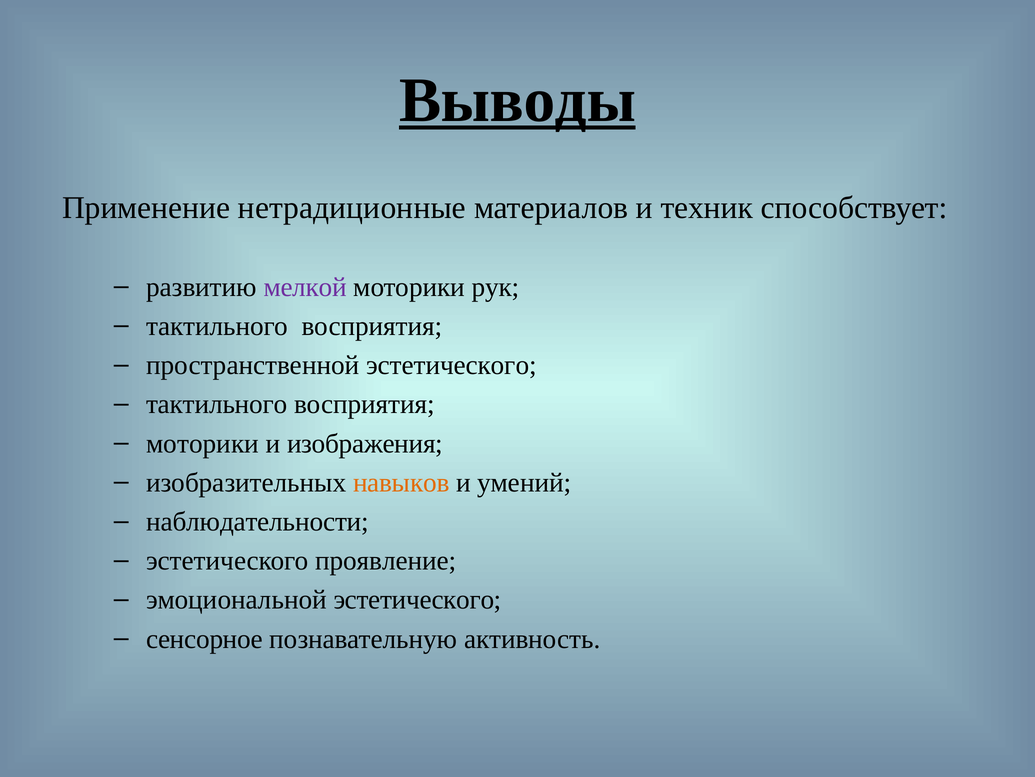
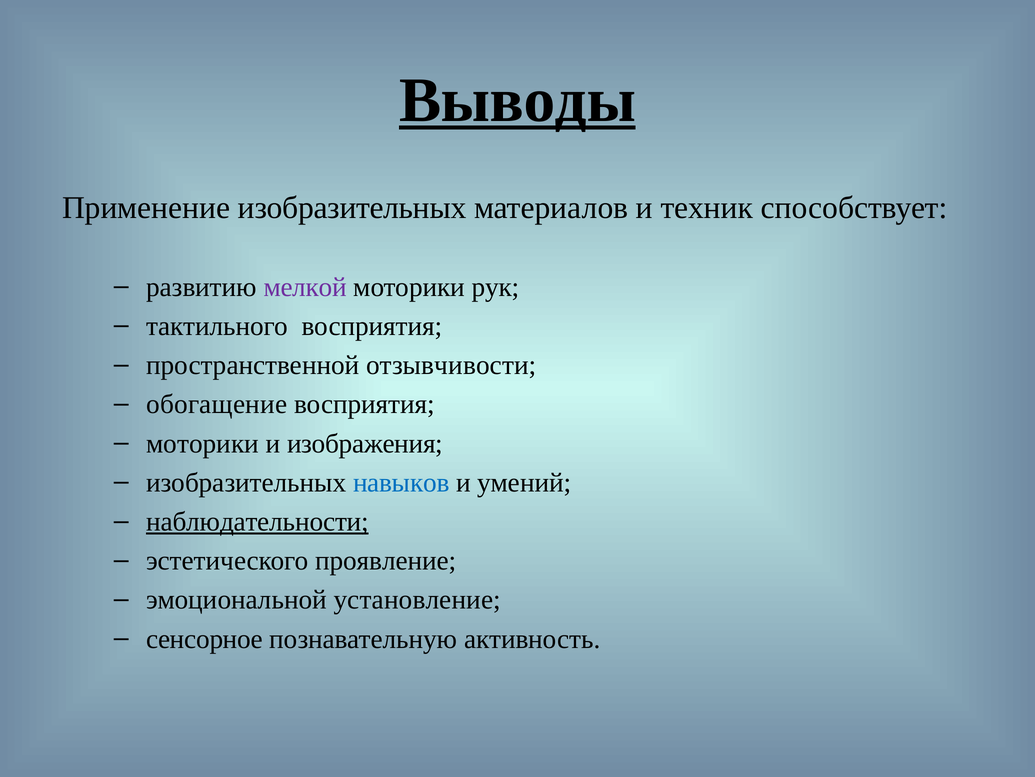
Применение нетрадиционные: нетрадиционные -> изобразительных (352, 207)
пространственной эстетического: эстетического -> отзывчивости (451, 365)
тактильного: тактильного -> обогащение (217, 404)
навыков colour: orange -> blue (401, 482)
наблюдательности underline: none -> present (258, 521)
эмоциональной эстетического: эстетического -> установление (417, 599)
